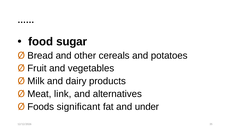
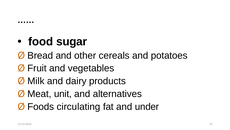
link: link -> unit (63, 93)
significant: significant -> circulating (79, 106)
